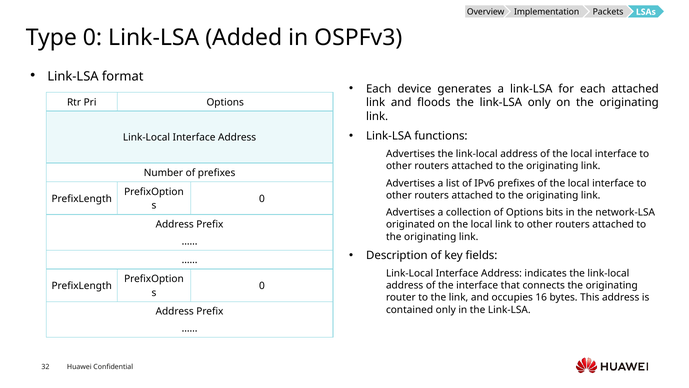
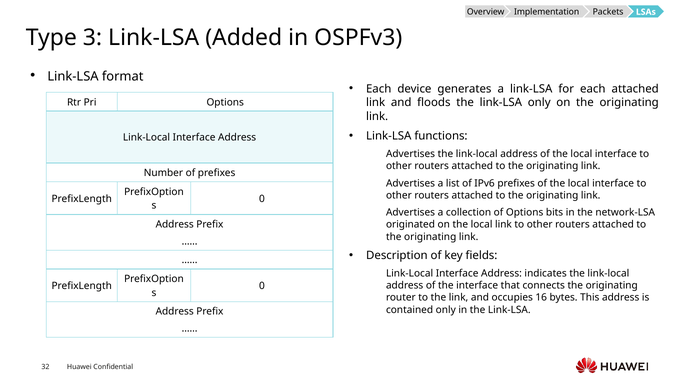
Type 0: 0 -> 3 (93, 38)
